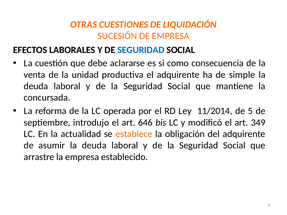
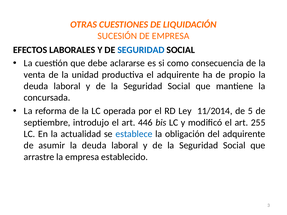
simple: simple -> propio (242, 75)
646: 646 -> 446 (145, 123)
349: 349 -> 255 (258, 123)
establece colour: orange -> blue (134, 134)
